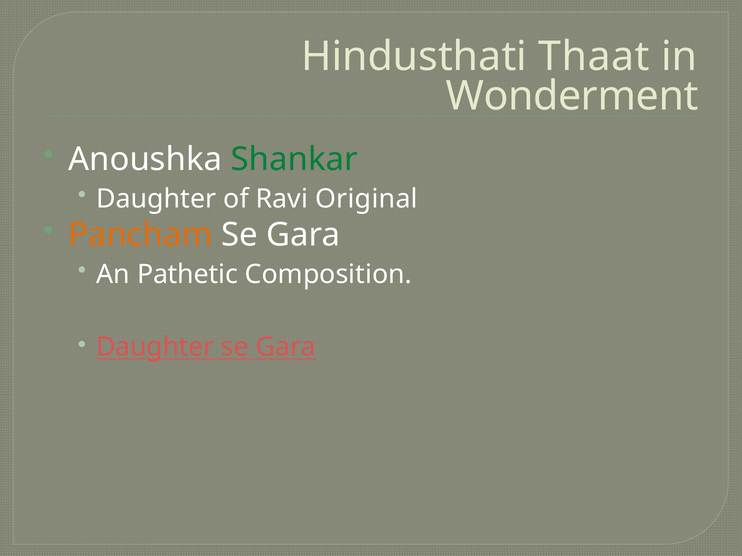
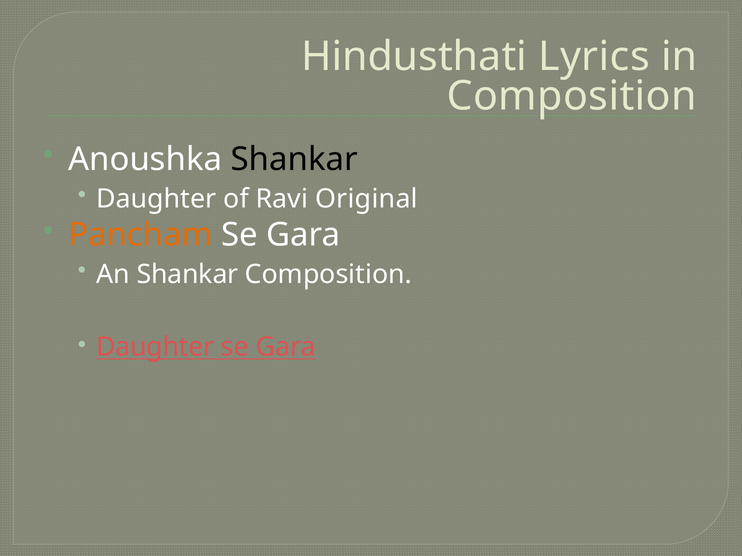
Thaat: Thaat -> Lyrics (594, 56)
Wonderment: Wonderment -> Composition (572, 96)
Shankar colour: green -> black (294, 159)
An Pathetic: Pathetic -> Shankar (188, 275)
